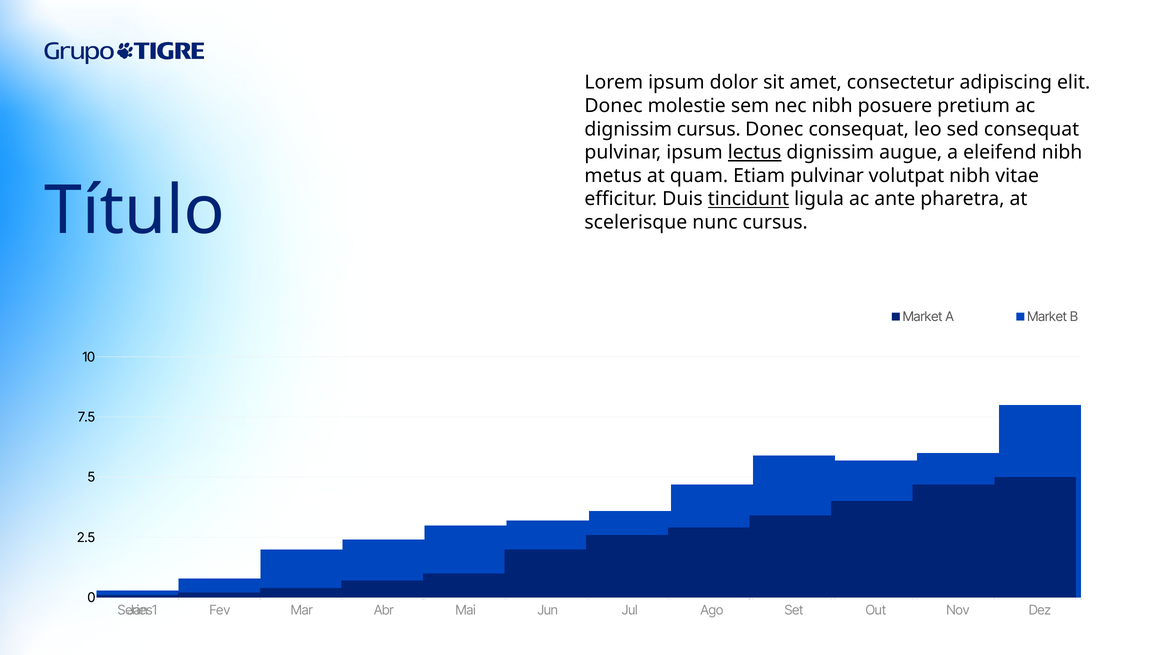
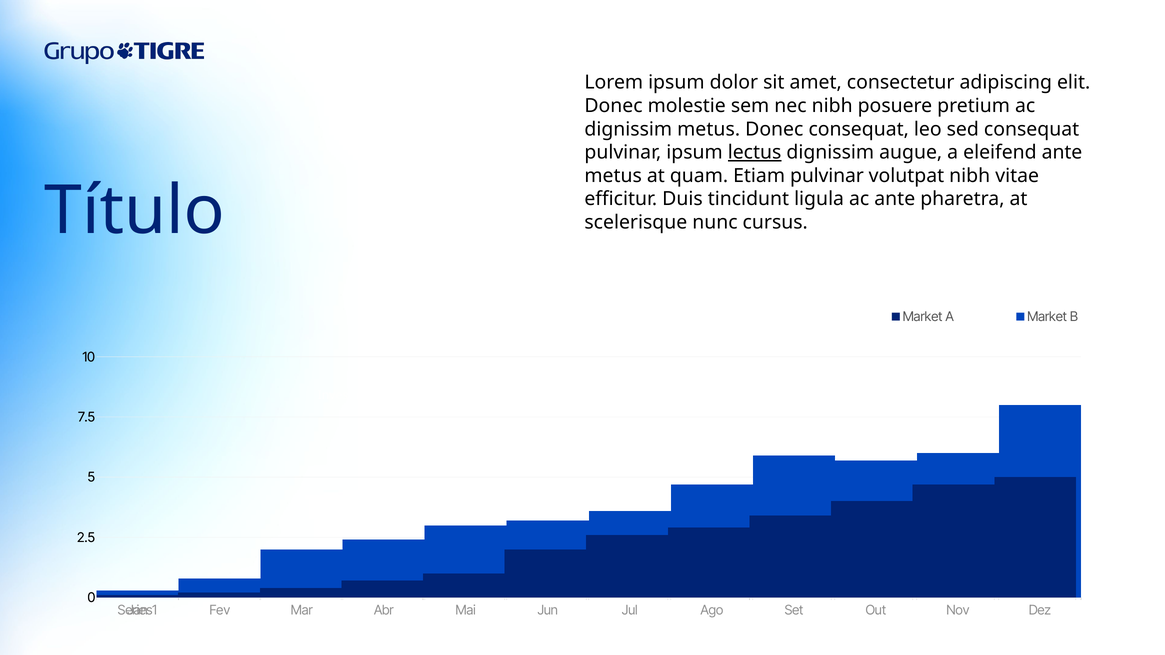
dignissim cursus: cursus -> metus (709, 129)
eleifend nibh: nibh -> ante (1062, 153)
tincidunt underline: present -> none (748, 199)
